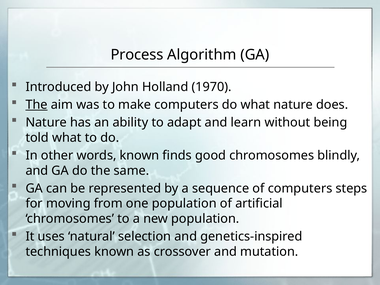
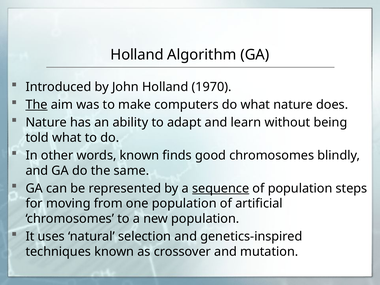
Process: Process -> Holland (137, 55)
sequence underline: none -> present (221, 188)
of computers: computers -> population (300, 188)
